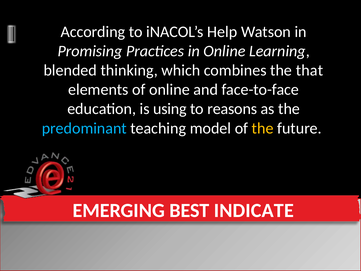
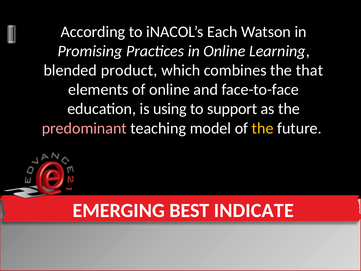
Help: Help -> Each (222, 32)
thinking: thinking -> product (129, 70)
reasons: reasons -> support (232, 109)
predominant colour: light blue -> pink (84, 128)
